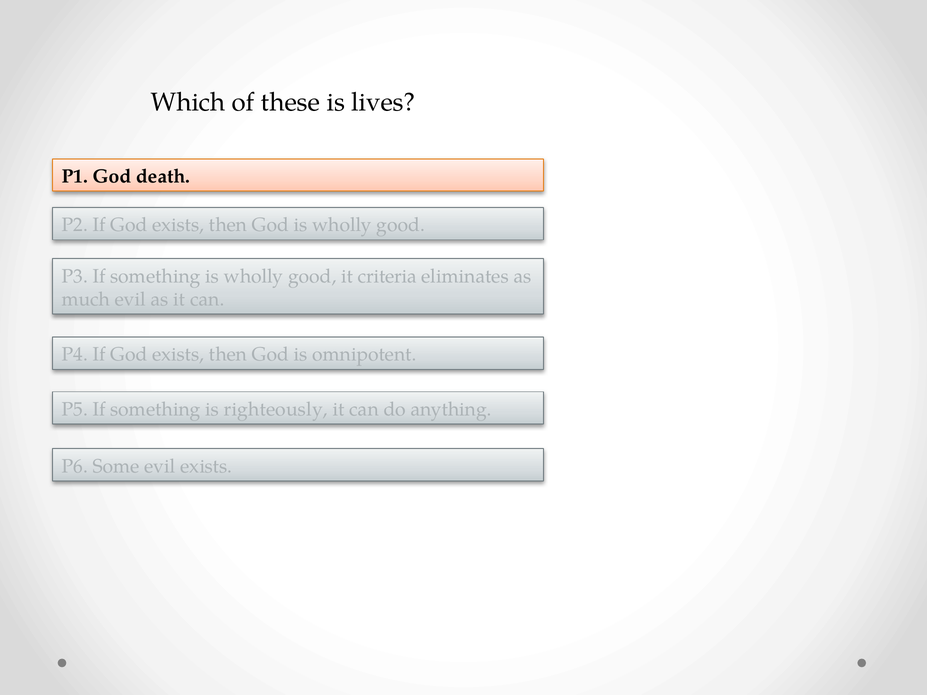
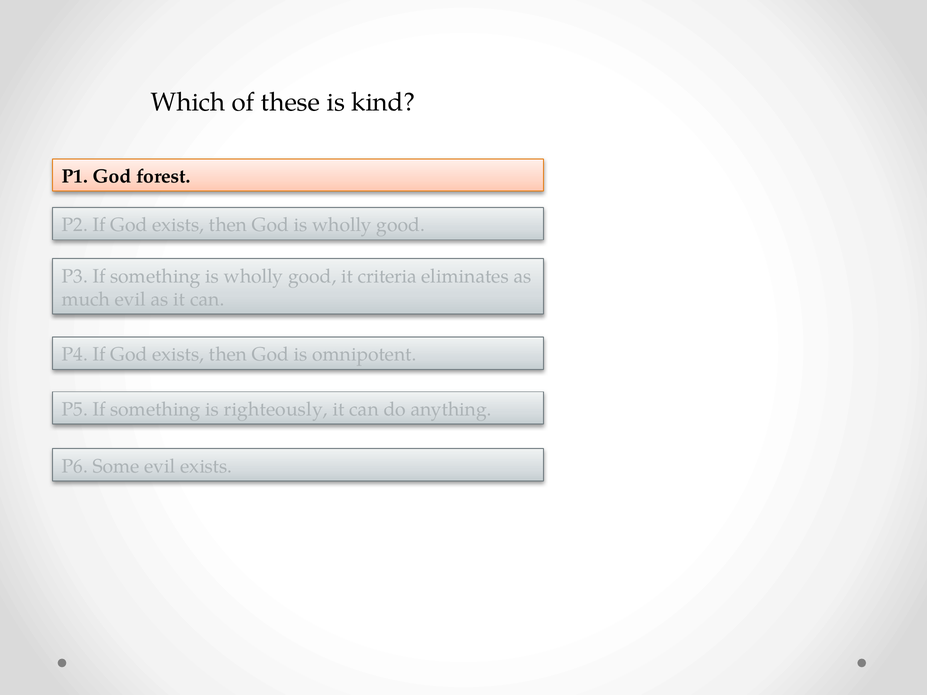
lives: lives -> kind (383, 102)
death: death -> forest (163, 176)
